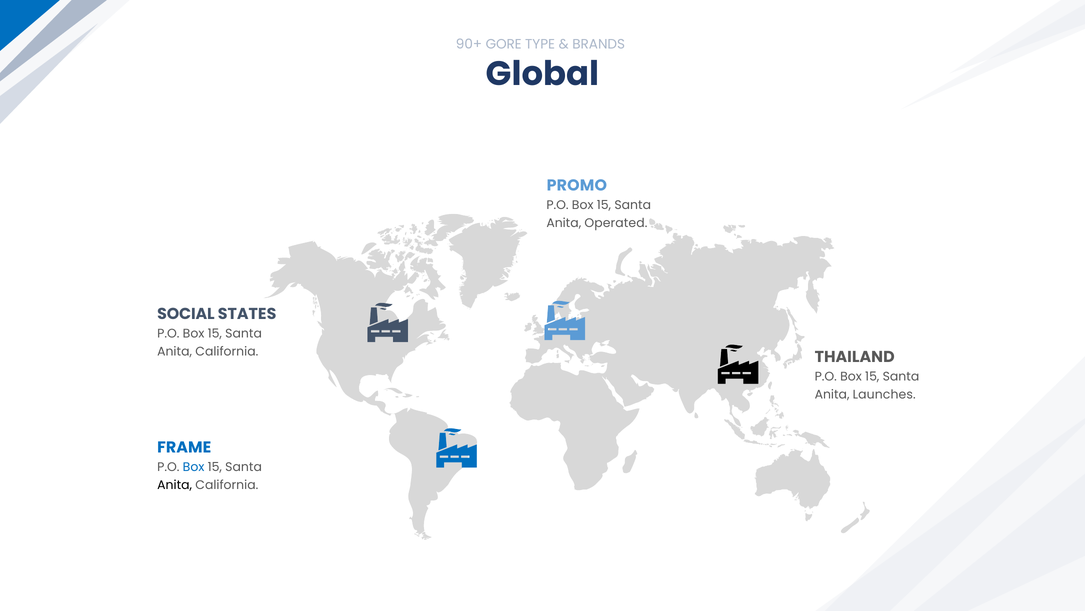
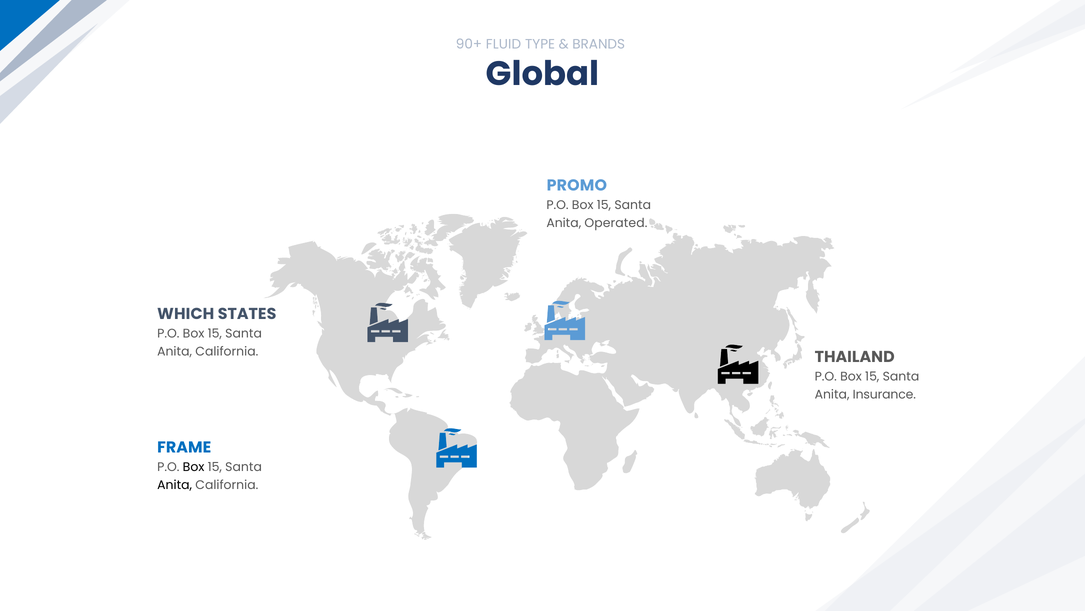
GORE: GORE -> FLUID (503, 44)
SOCIAL: SOCIAL -> WHICH (186, 314)
Launches: Launches -> Insurance (884, 394)
Box colour: blue -> black (194, 467)
